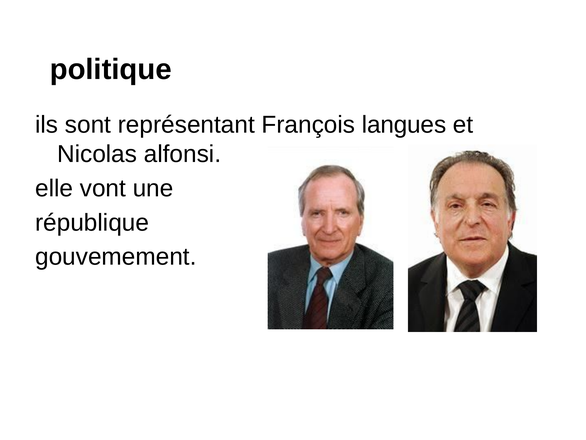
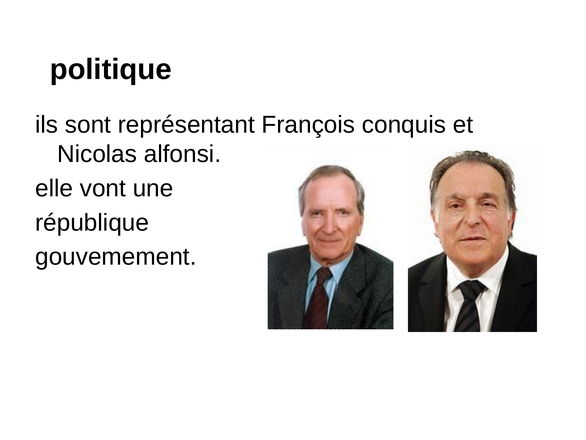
langues: langues -> conquis (404, 125)
